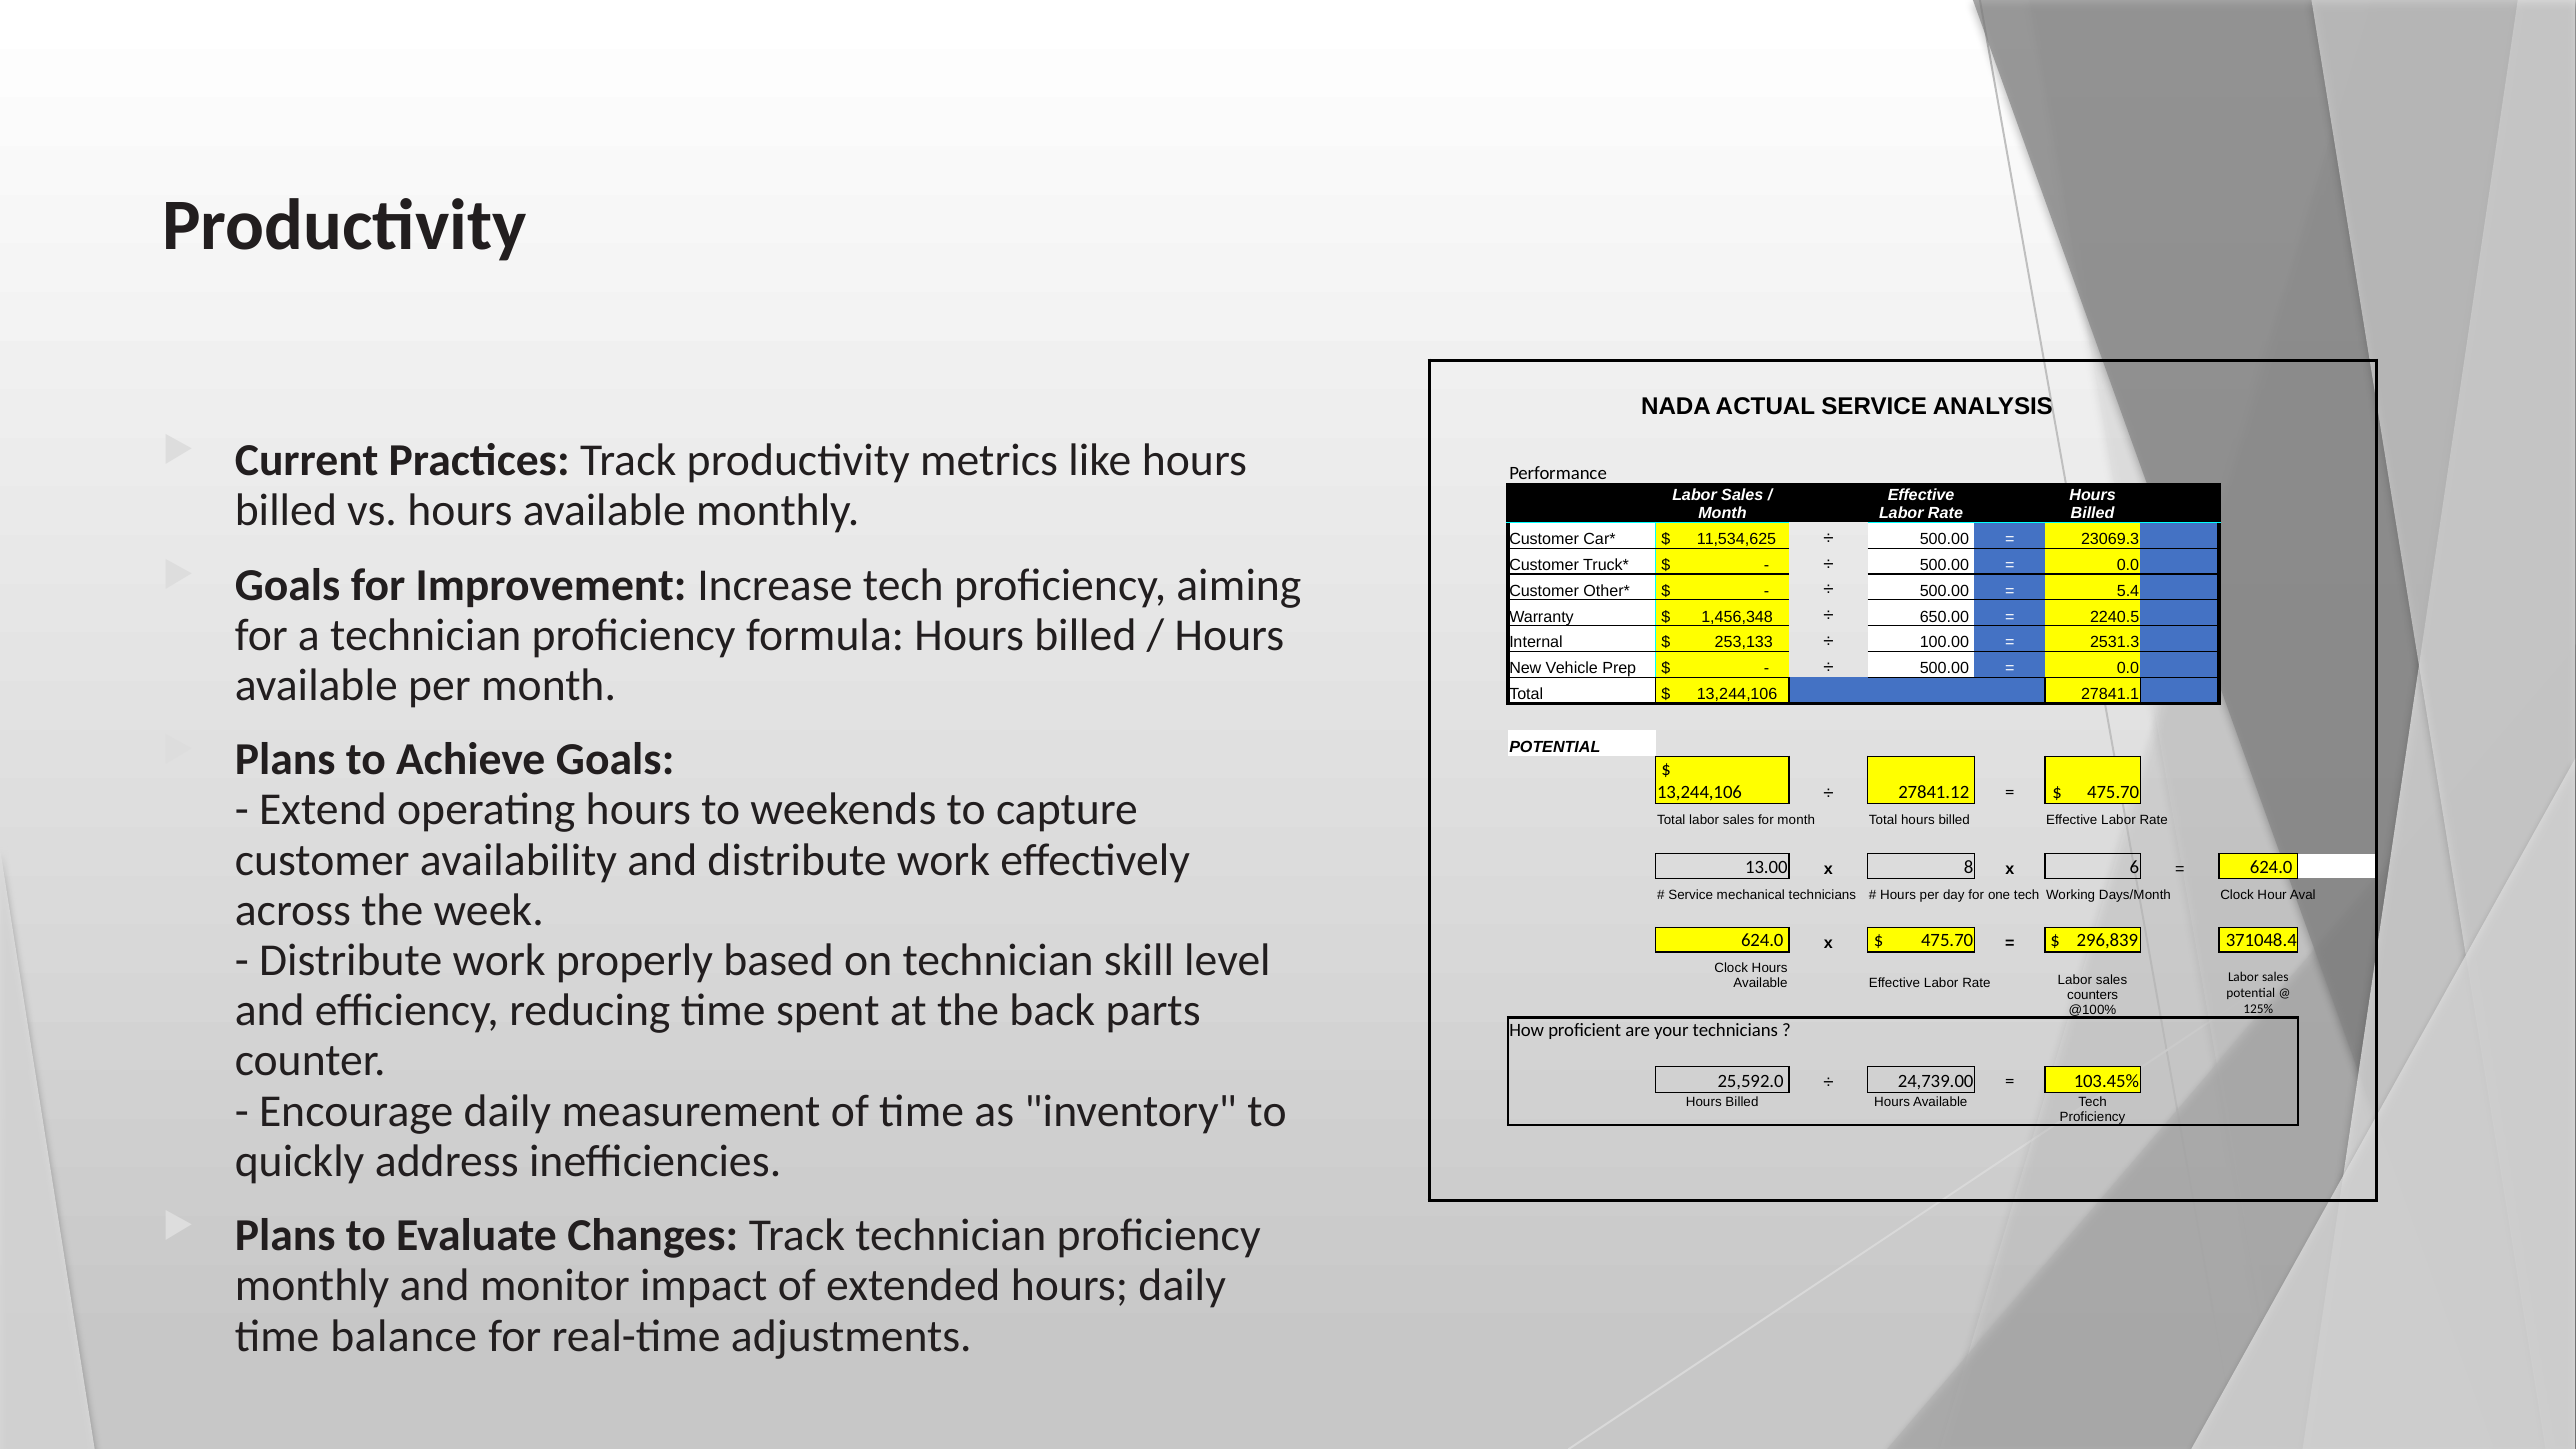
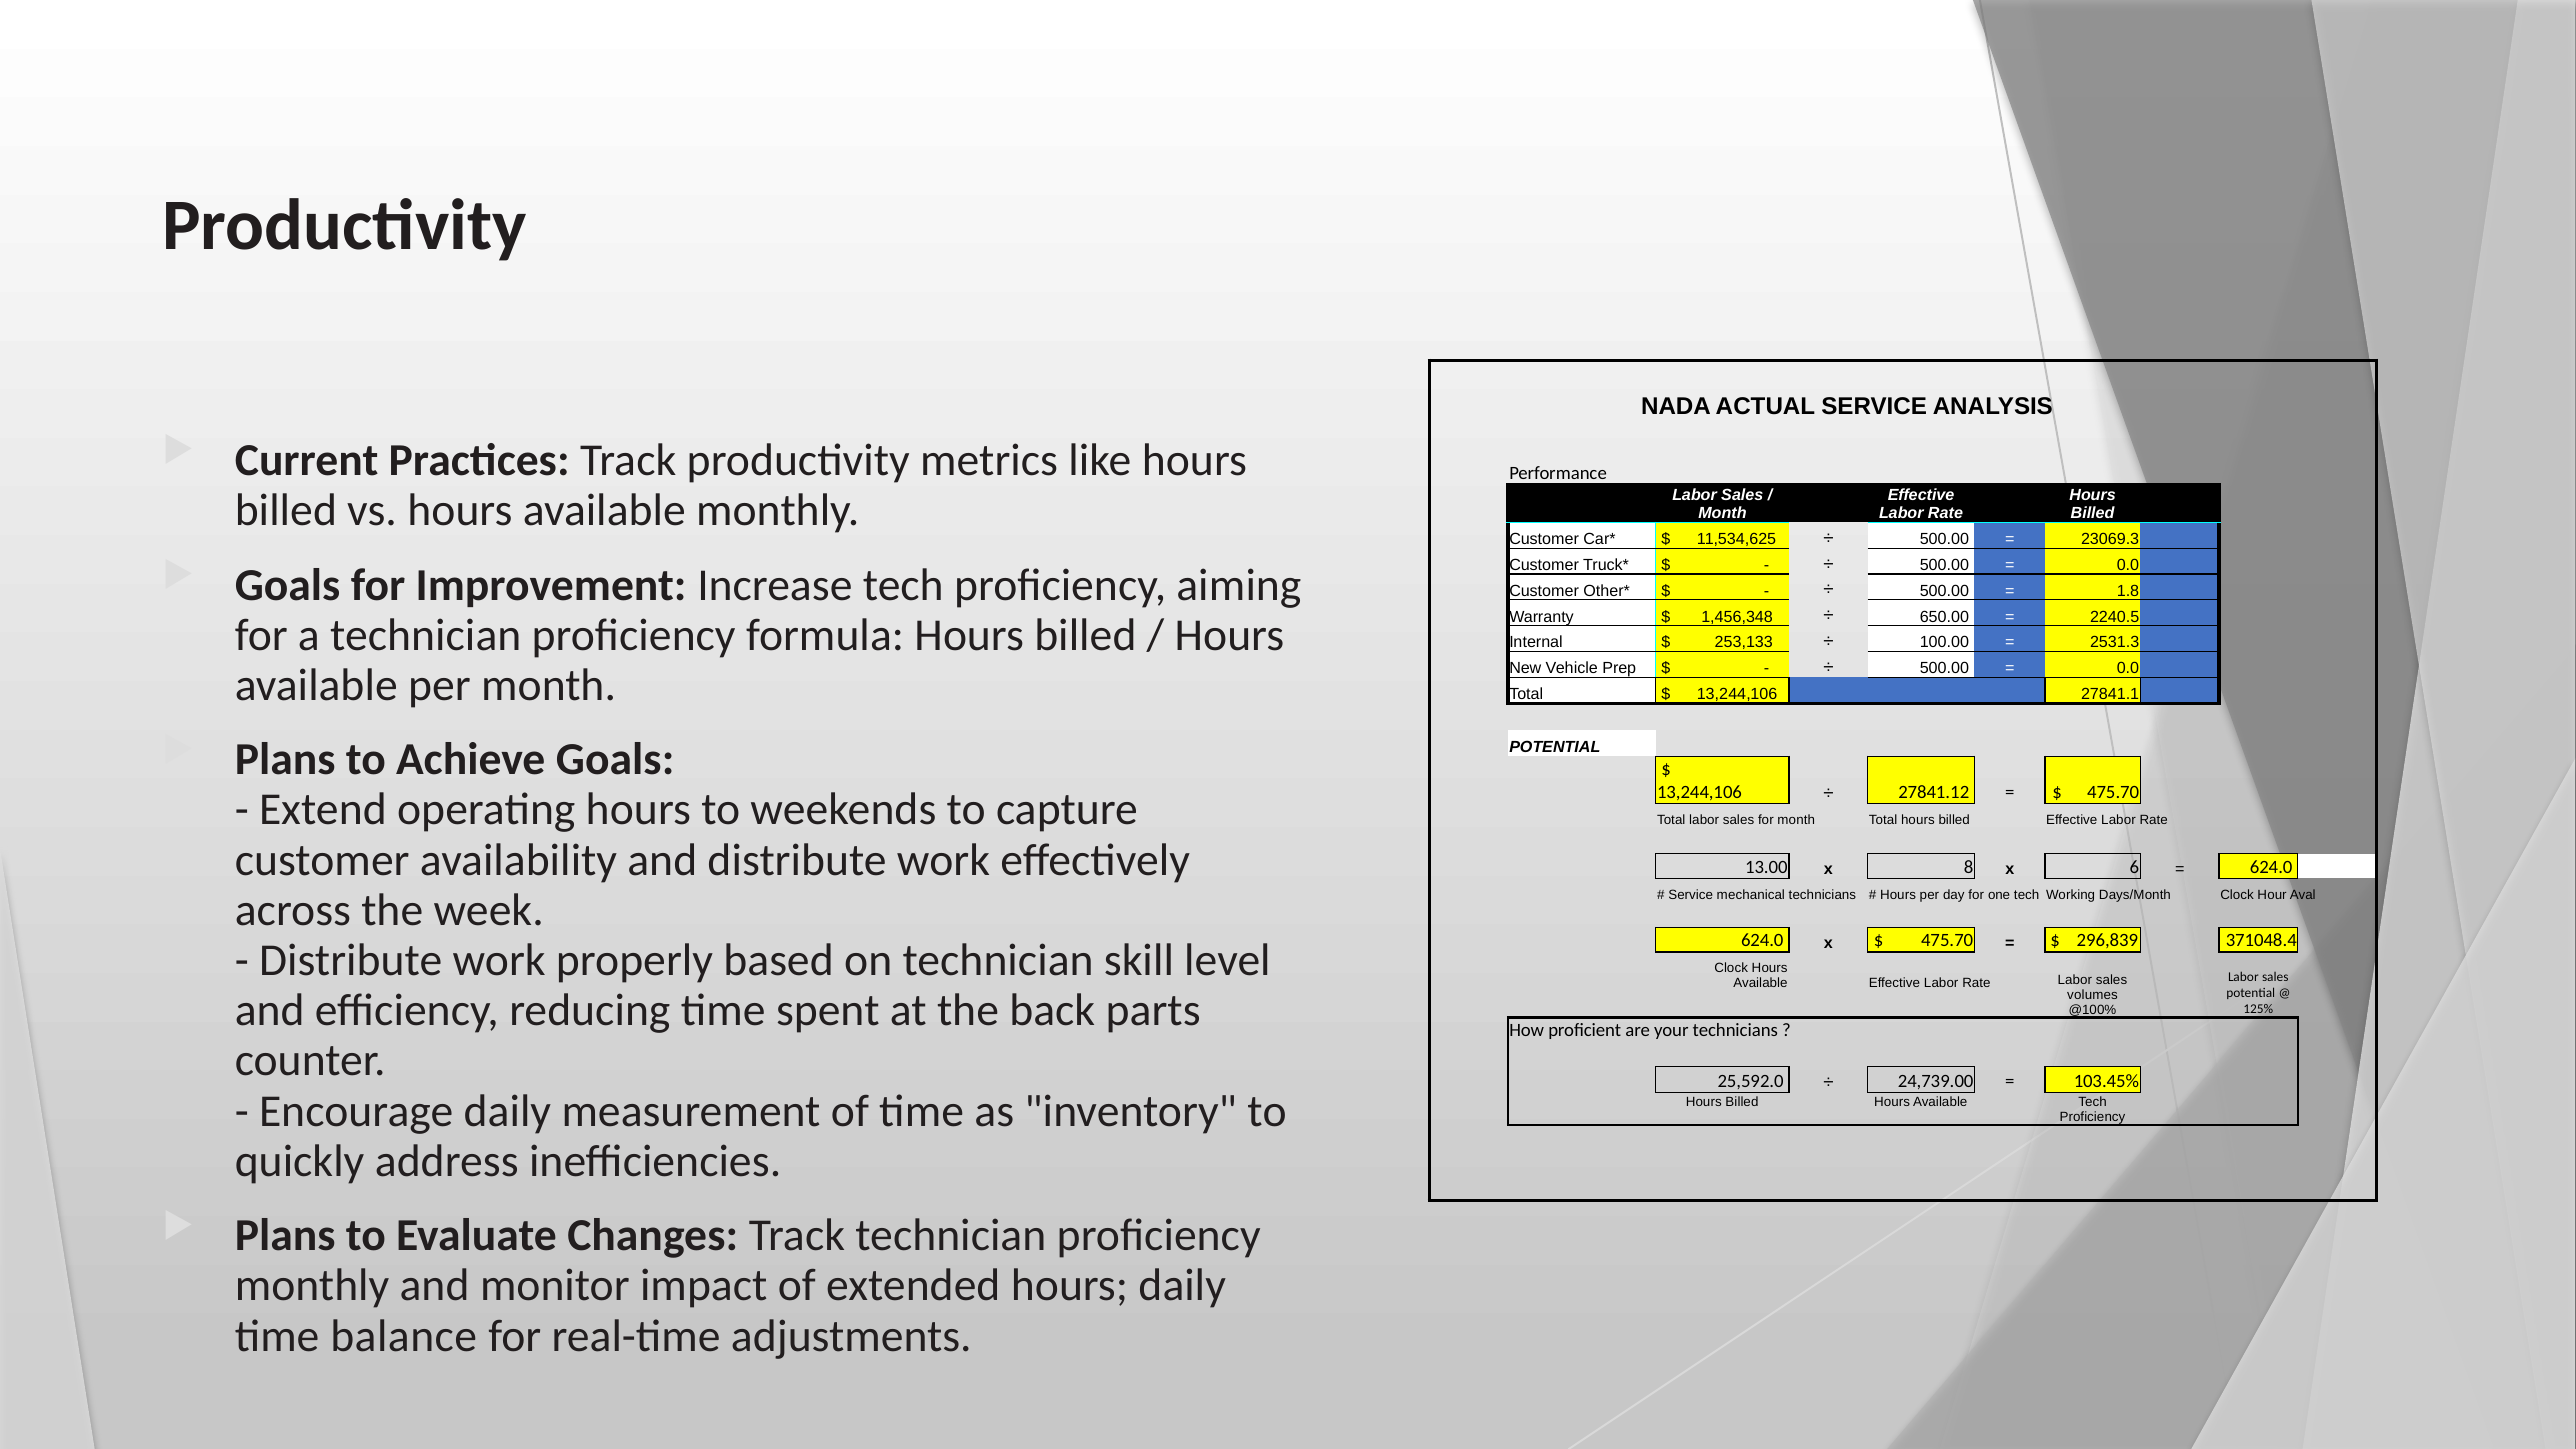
5.4: 5.4 -> 1.8 (2128, 591)
counters: counters -> volumes (2093, 995)
